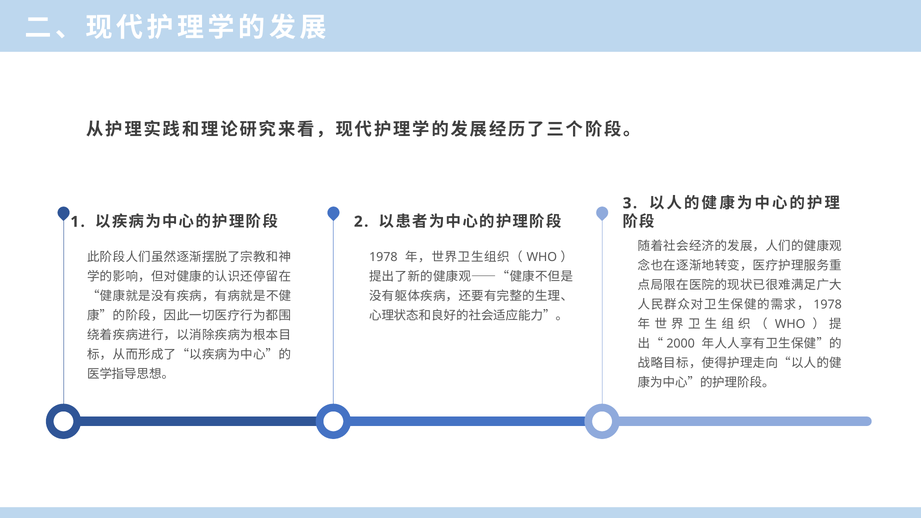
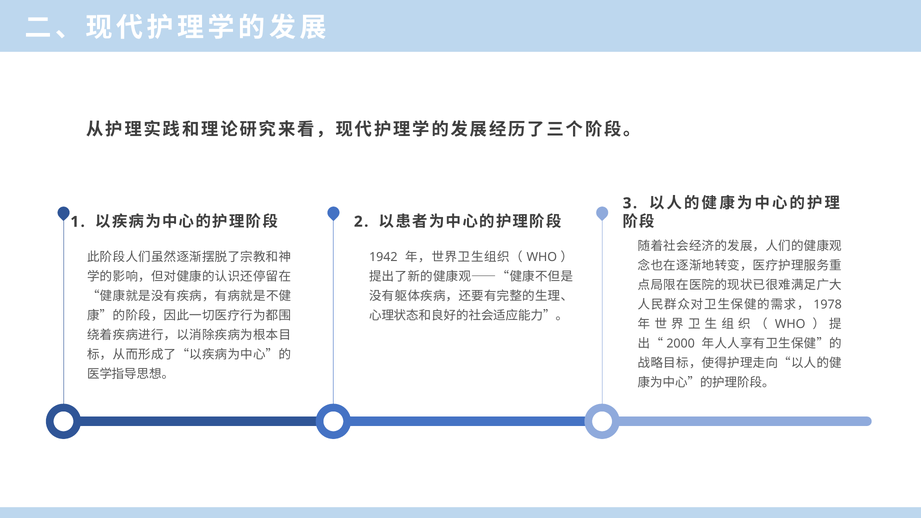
1978: 1978 -> 1942 (383, 257)
